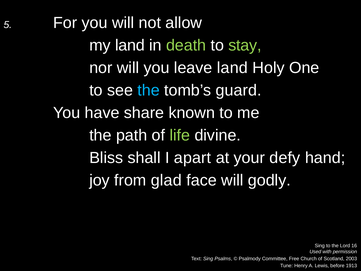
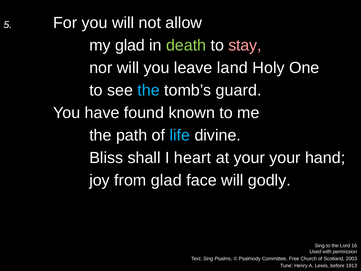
my land: land -> glad (130, 45)
stay colour: light green -> pink (245, 45)
share: share -> found (144, 113)
life colour: light green -> light blue (180, 135)
apart: apart -> heart (193, 158)
your defy: defy -> your (285, 158)
